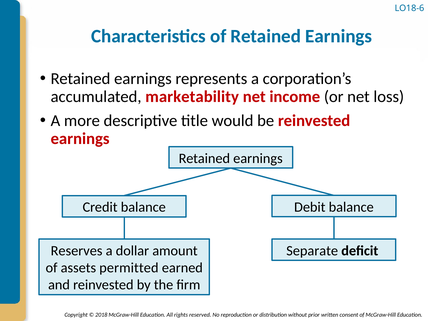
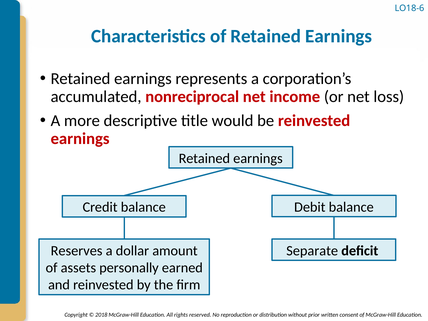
marketability: marketability -> nonreciprocal (192, 97)
permitted: permitted -> personally (129, 268)
